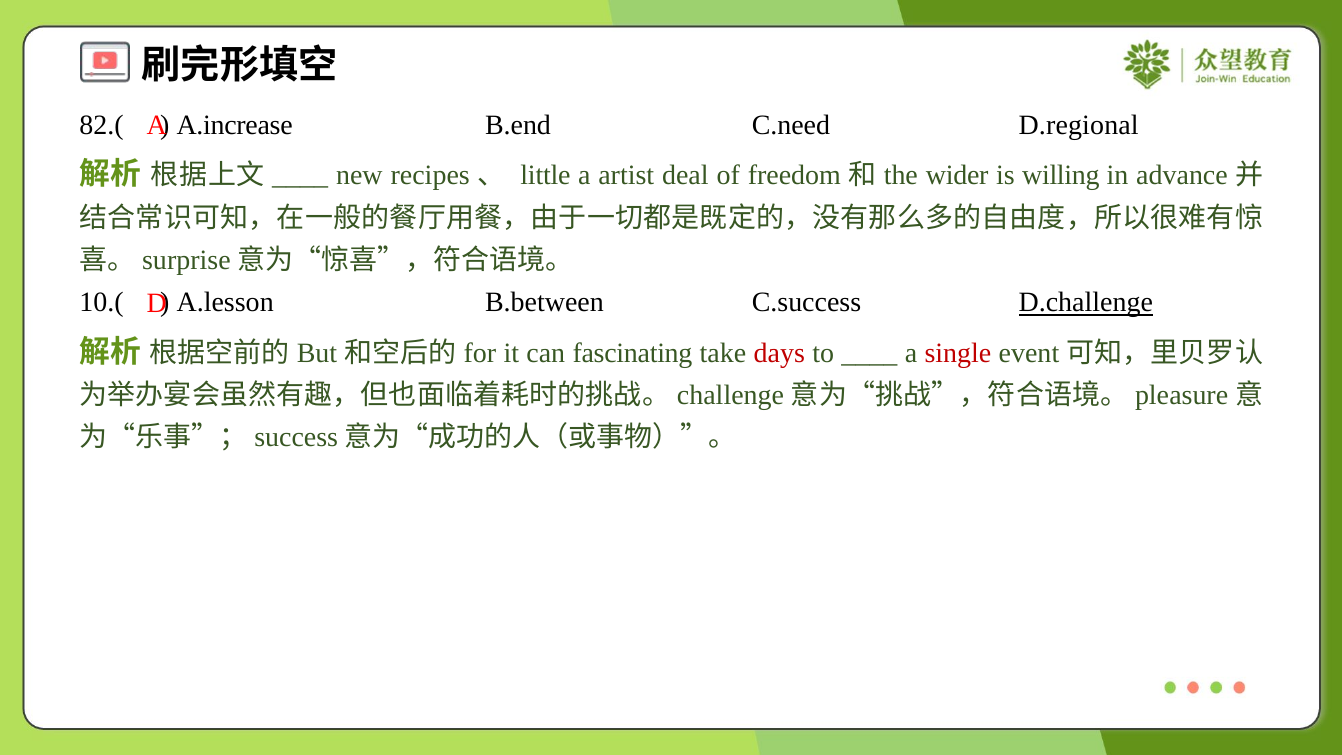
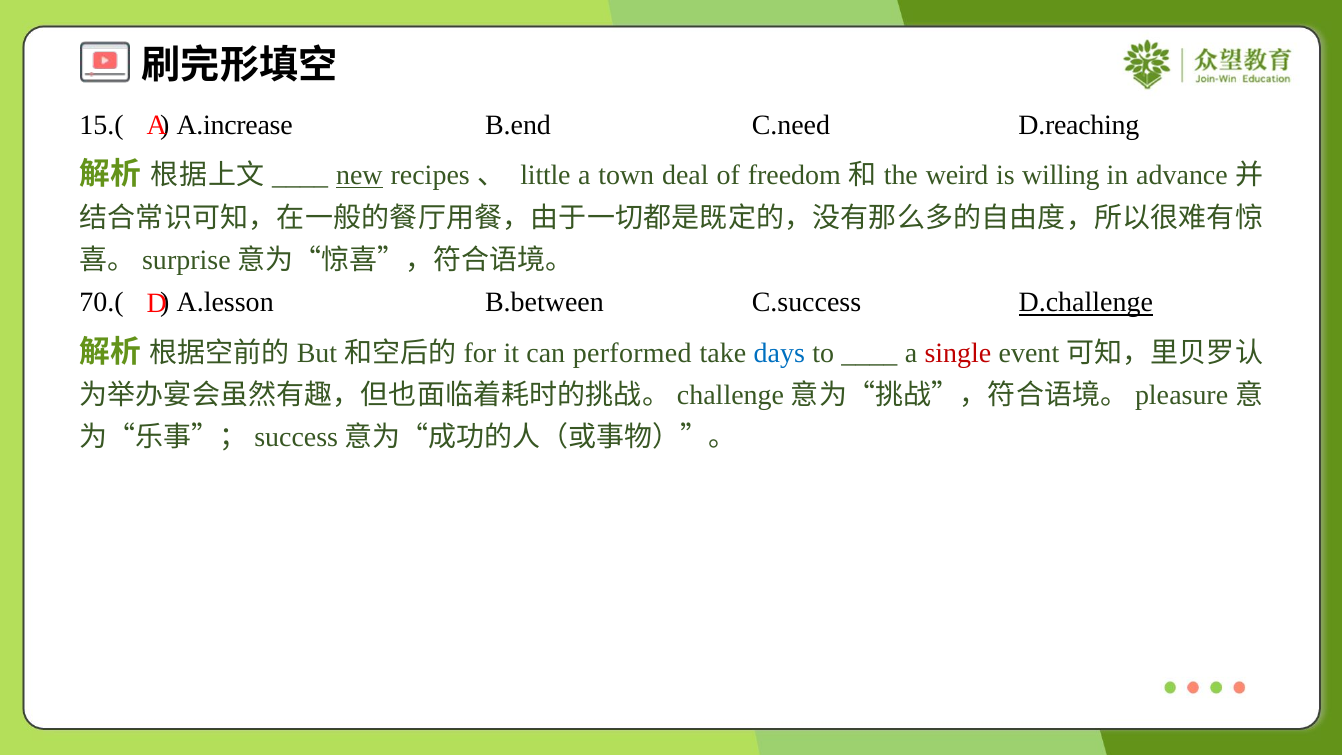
82.(: 82.( -> 15.( (102, 126)
D.regional: D.regional -> D.reaching (1079, 126)
new underline: none -> present (359, 176)
artist: artist -> town (626, 176)
wider: wider -> weird (957, 176)
10.(: 10.( -> 70.( (102, 303)
fascinating: fascinating -> performed (632, 353)
days colour: red -> blue (779, 353)
